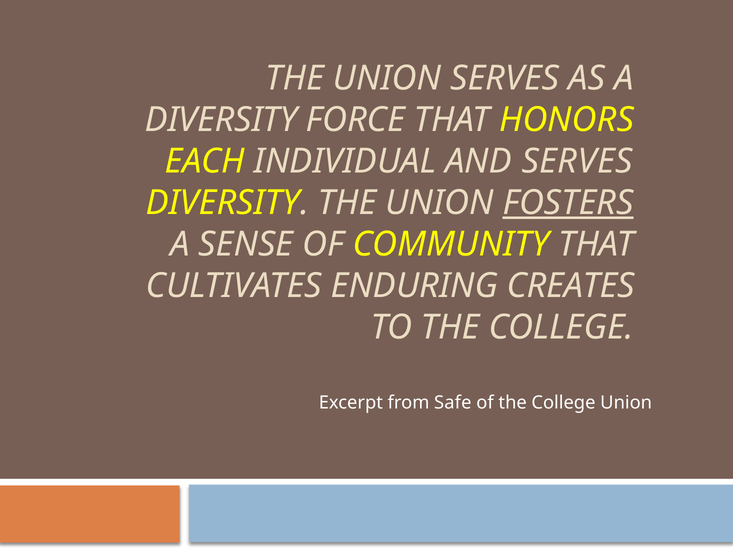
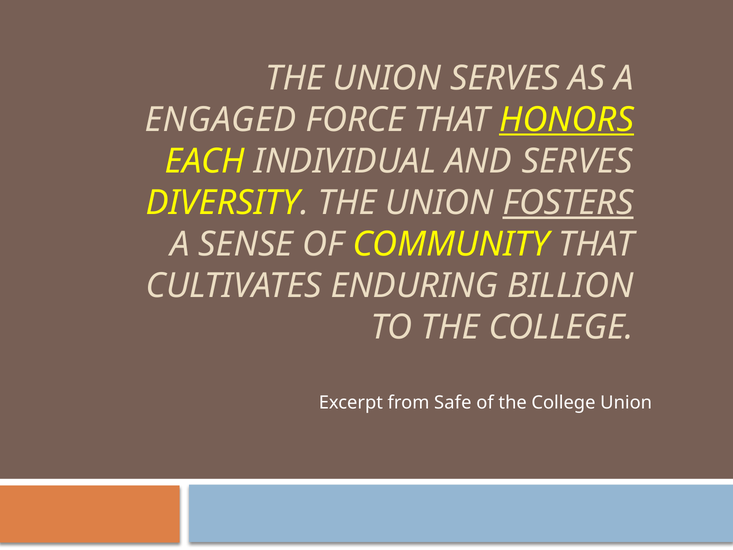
DIVERSITY: DIVERSITY -> ENGAGED (221, 120)
HONORS underline: none -> present (567, 120)
CREATES: CREATES -> BILLION (570, 286)
